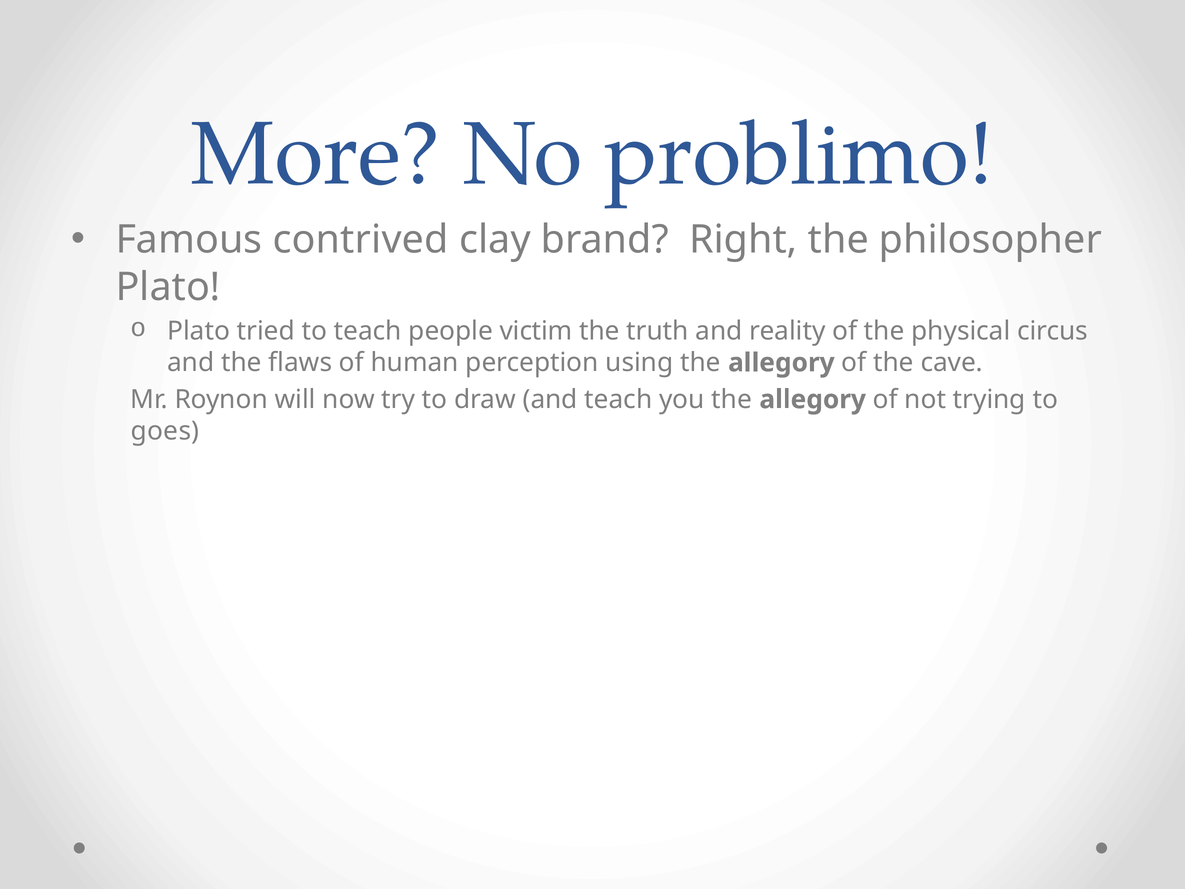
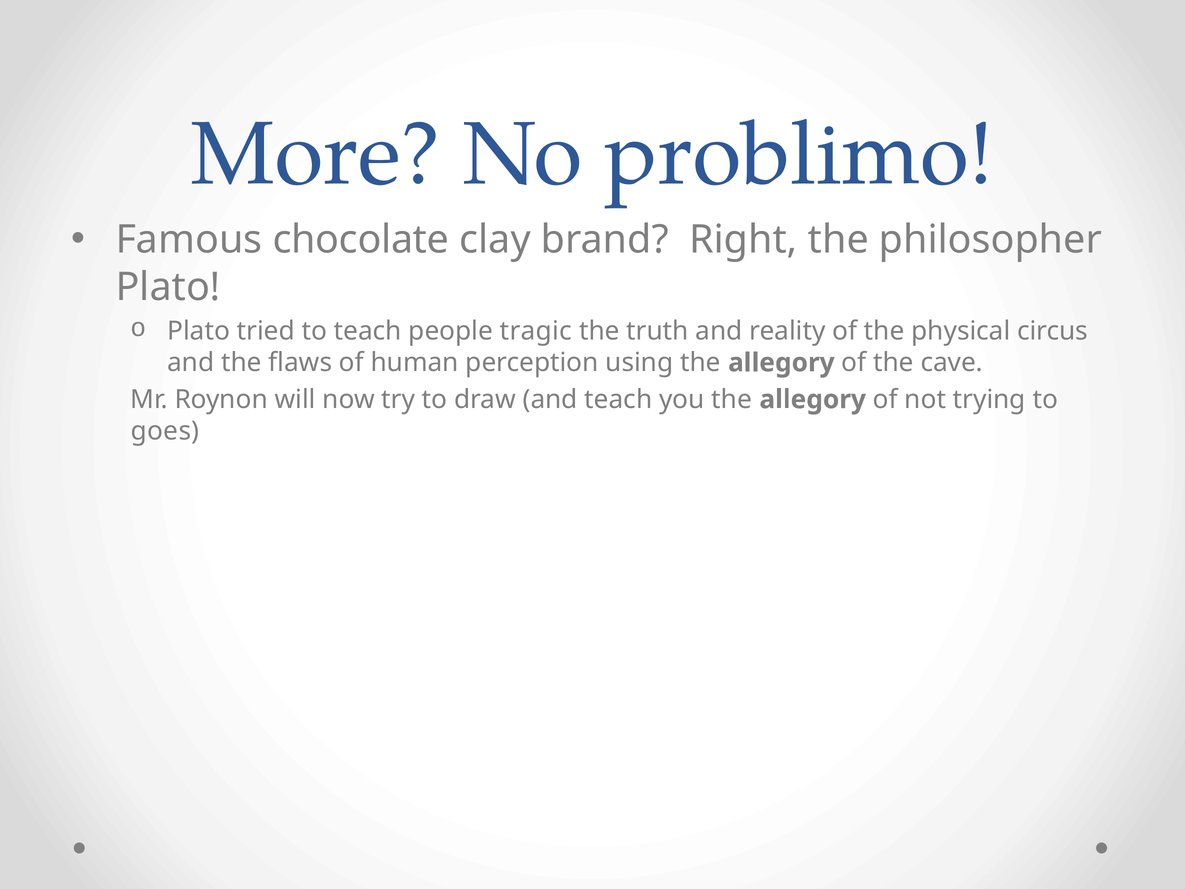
contrived: contrived -> chocolate (361, 240)
victim: victim -> tragic (536, 331)
